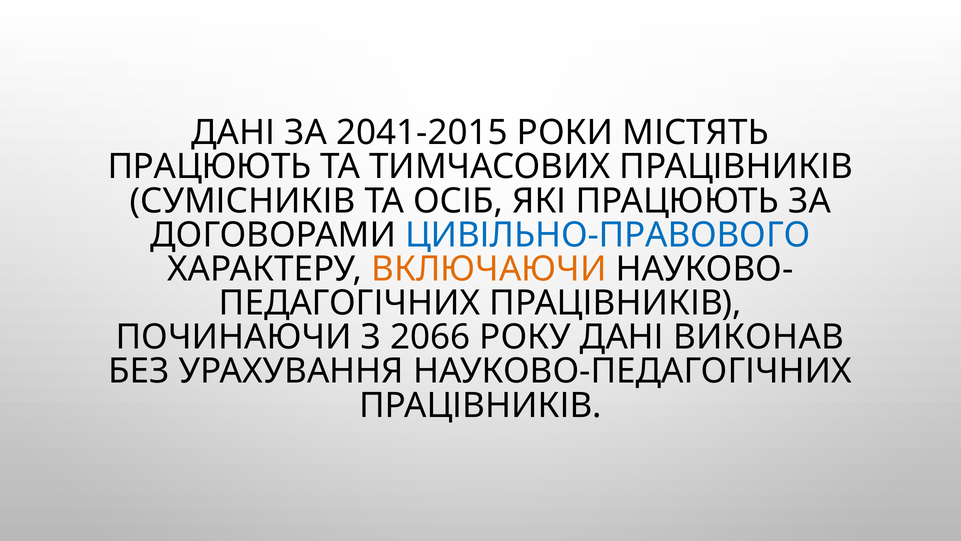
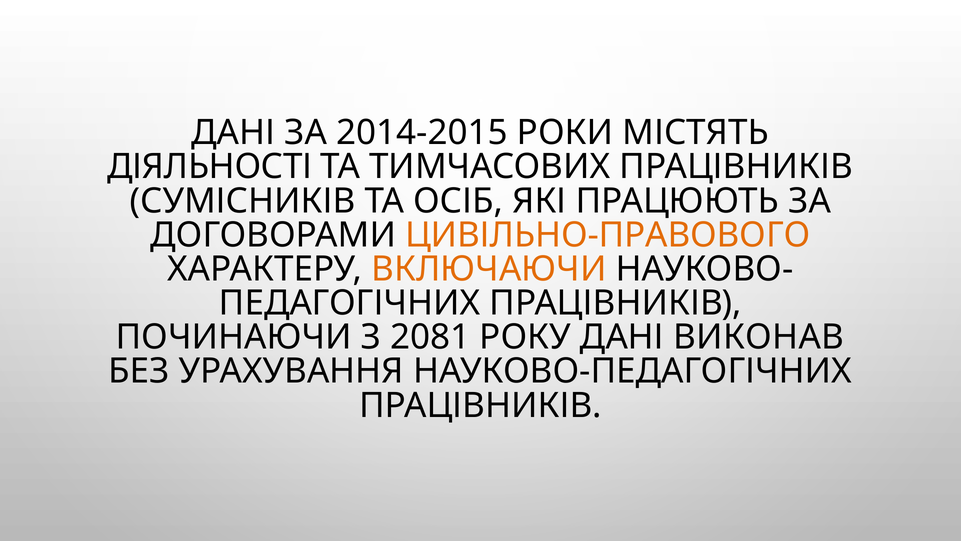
2041-2015: 2041-2015 -> 2014-2015 (422, 133)
ПРАЦЮЮТЬ: ПРАЦЮЮТЬ -> ДІЯЛЬНОСТІ (210, 167)
ЦИВІЛЬНО-ПРАВОВОГО colour: blue -> orange (608, 235)
2066: 2066 -> 2081 (430, 337)
